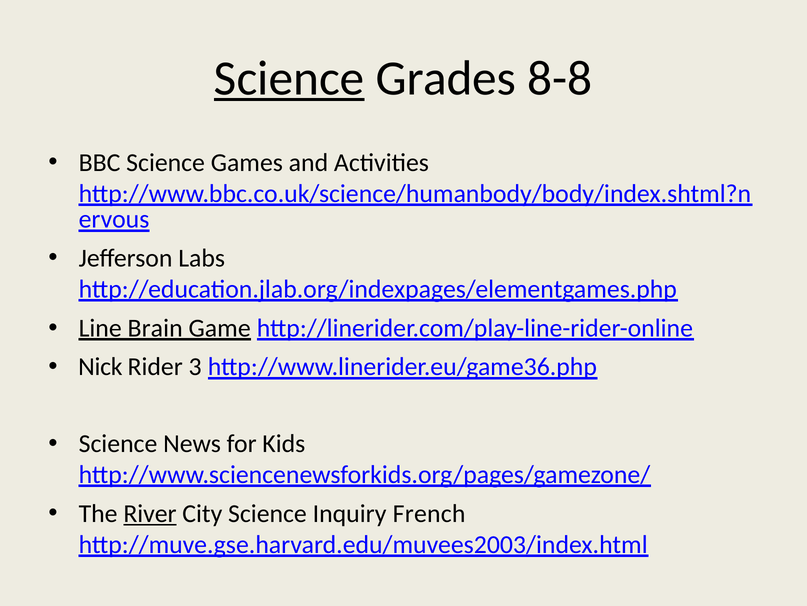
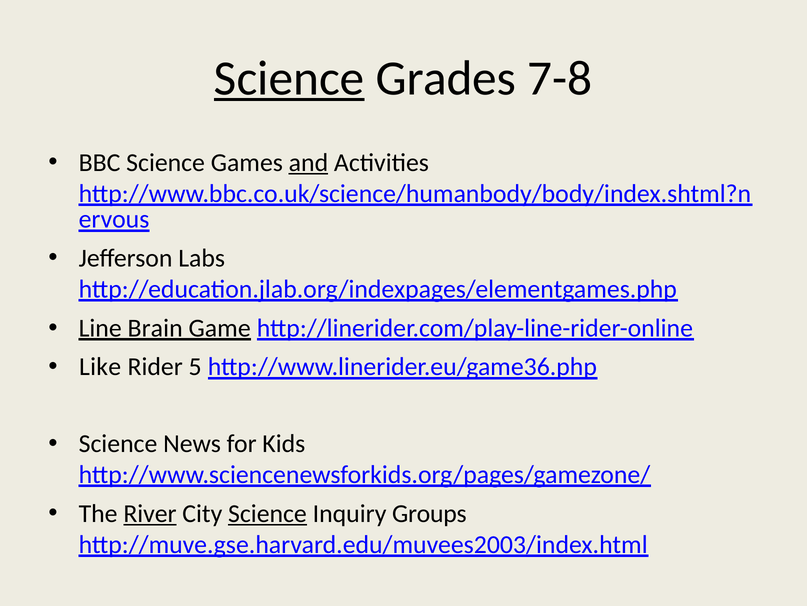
8-8: 8-8 -> 7-8 (560, 78)
and underline: none -> present (308, 163)
Nick: Nick -> Like (100, 366)
3: 3 -> 5 (195, 366)
Science underline: none -> present (267, 513)
French: French -> Groups (429, 513)
